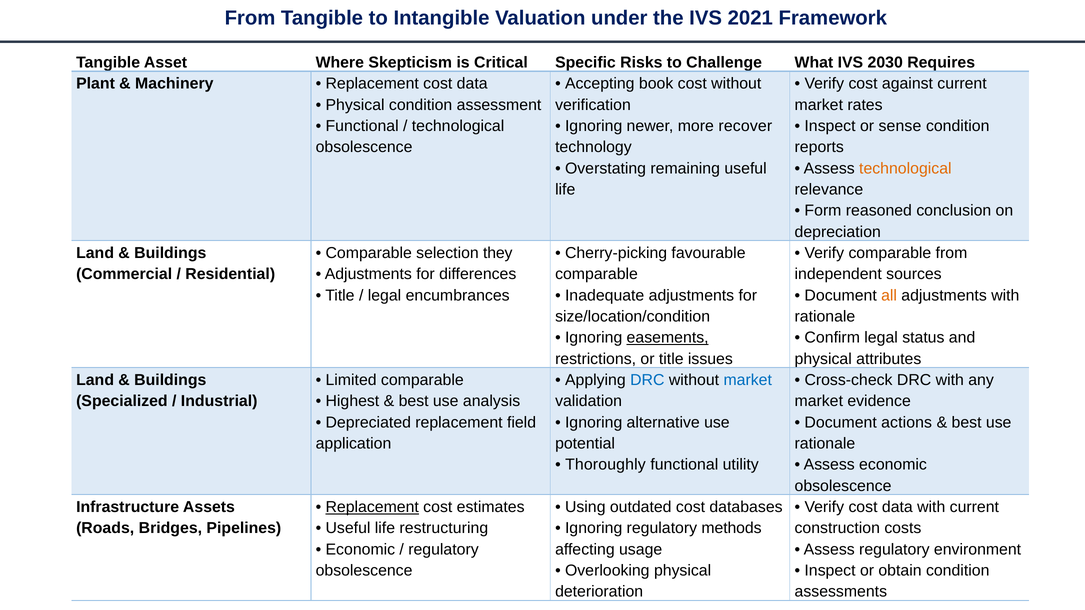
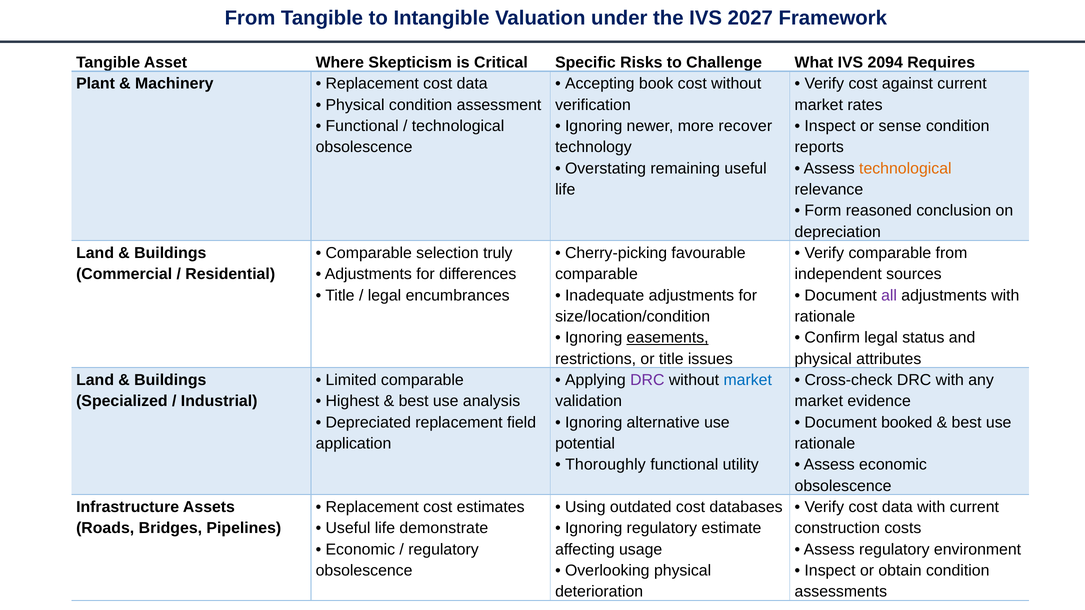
2021: 2021 -> 2027 (750, 18)
2030: 2030 -> 2094 (885, 63)
they: they -> truly (498, 253)
all colour: orange -> purple (889, 296)
DRC colour: blue -> purple (647, 380)
actions: actions -> booked (907, 423)
Replacement underline: present -> none (372, 507)
restructuring: restructuring -> demonstrate (444, 529)
methods: methods -> estimate (731, 529)
